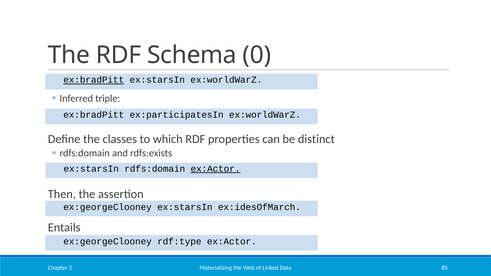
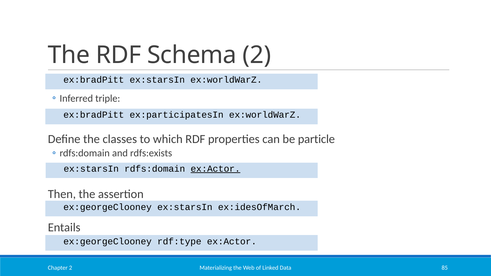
Schema 0: 0 -> 2 (257, 55)
ex:bradPitt underline: present -> none (94, 80)
distinct: distinct -> particle (316, 139)
